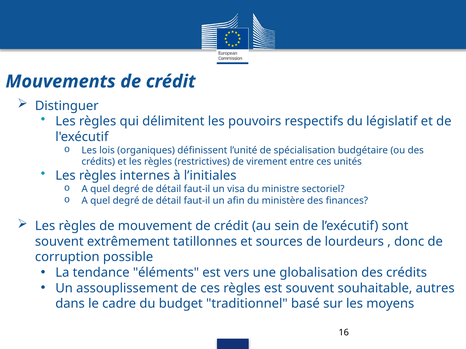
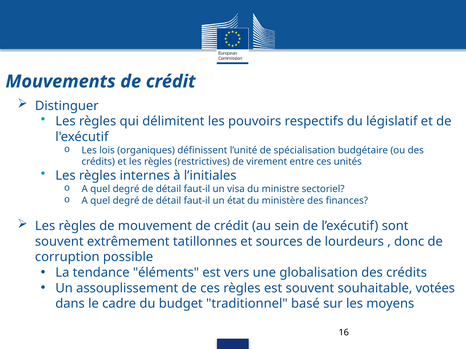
afin: afin -> état (236, 201)
autres: autres -> votées (435, 288)
